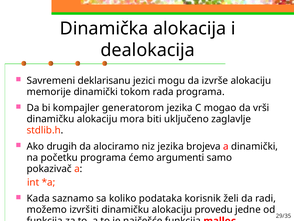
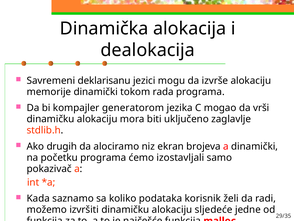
niz jezika: jezika -> ekran (171, 146)
argumenti: argumenti -> izostavljali (180, 157)
provedu: provedu -> sljedeće (214, 209)
